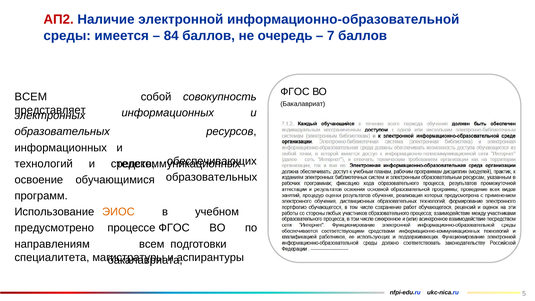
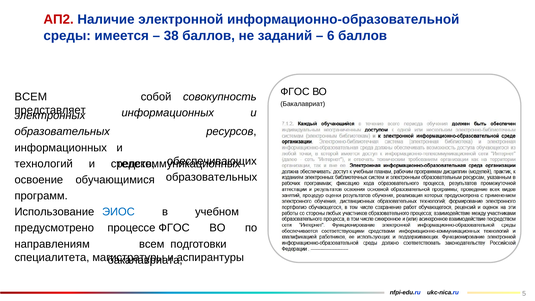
84: 84 -> 38 (171, 36)
очередь: очередь -> заданий (285, 36)
7: 7 -> 6 (331, 36)
ЭИОС colour: orange -> blue (118, 212)
